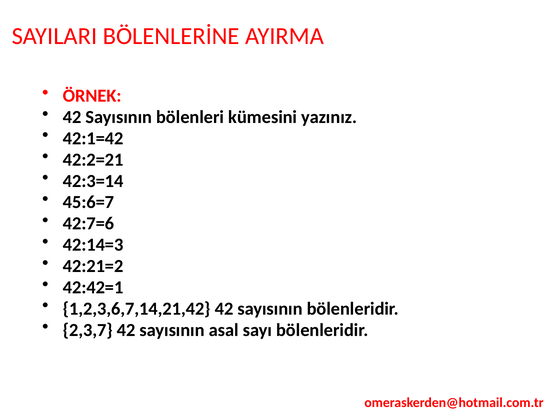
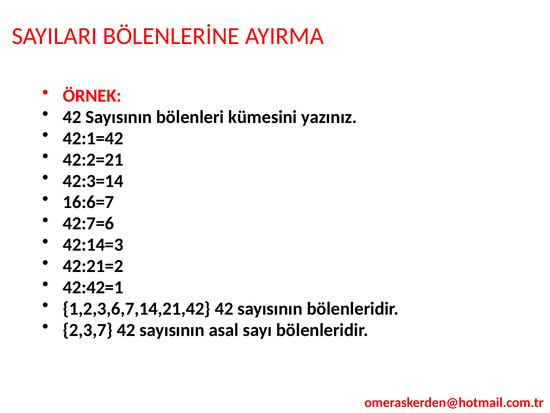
45:6=7: 45:6=7 -> 16:6=7 (88, 202)
